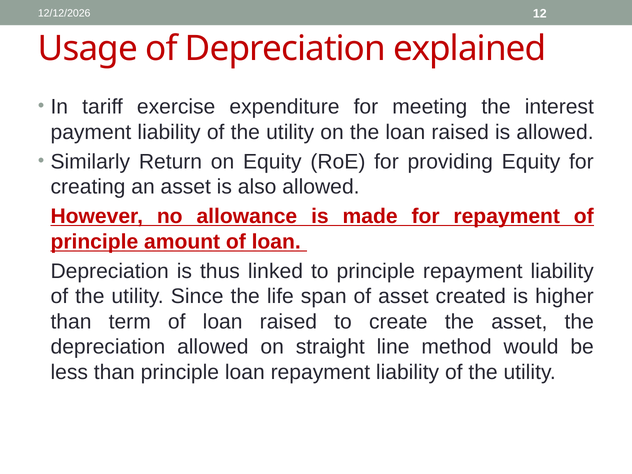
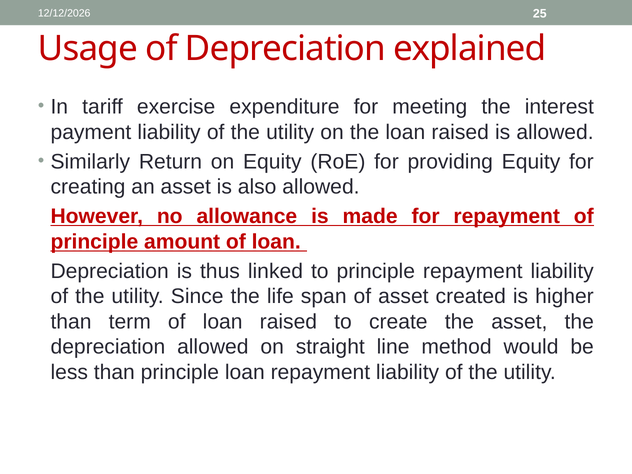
12: 12 -> 25 (540, 13)
